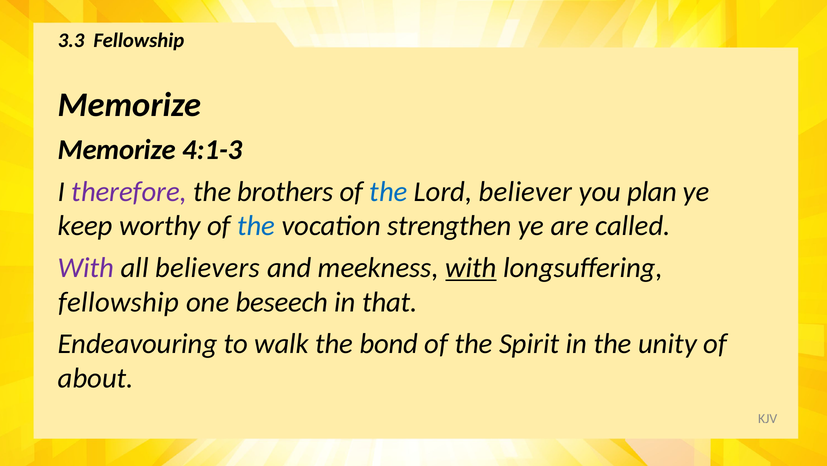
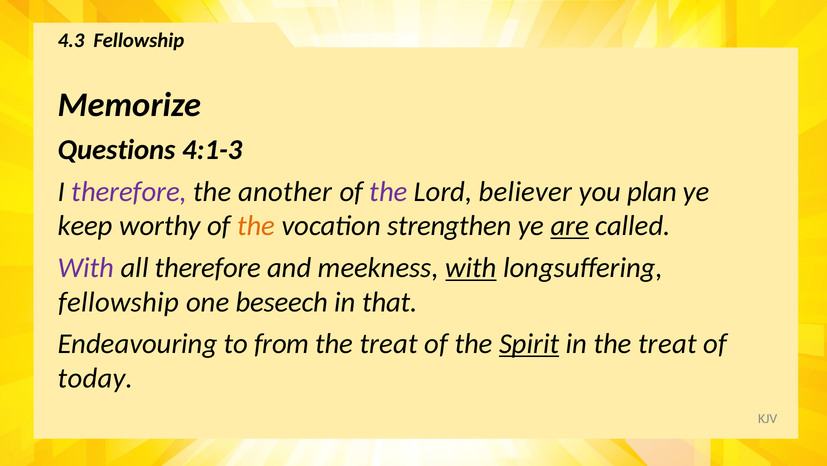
3.3: 3.3 -> 4.3 (71, 40)
Memorize: Memorize -> Questions (117, 150)
brothers: brothers -> another (285, 192)
the colour: blue -> purple (388, 192)
the colour: blue -> orange (256, 226)
are underline: none -> present (570, 226)
all believers: believers -> therefore (208, 268)
walk: walk -> from (282, 344)
bond: bond -> treat (389, 344)
Spirit underline: none -> present (529, 344)
in the unity: unity -> treat (667, 344)
about: about -> today (96, 379)
